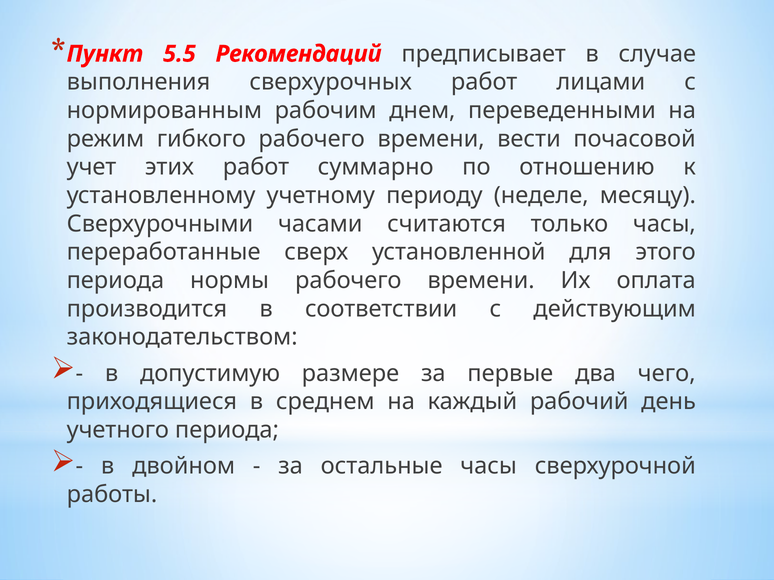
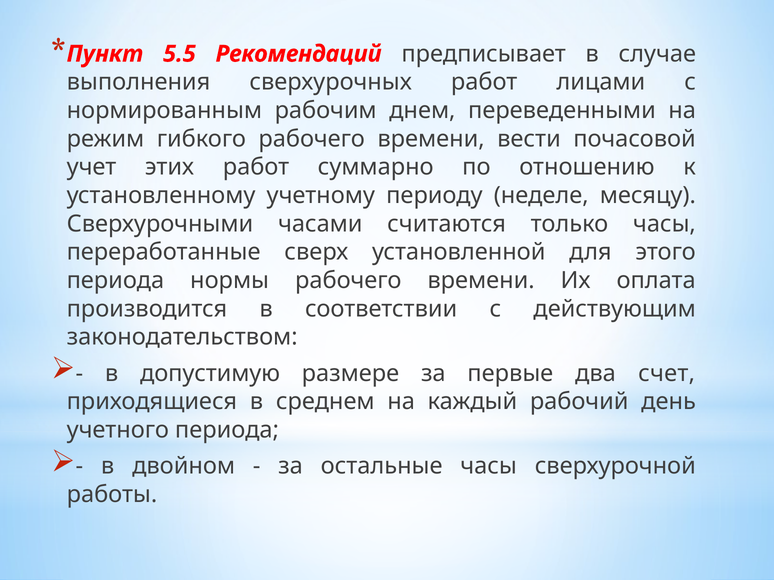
чего: чего -> счет (667, 374)
